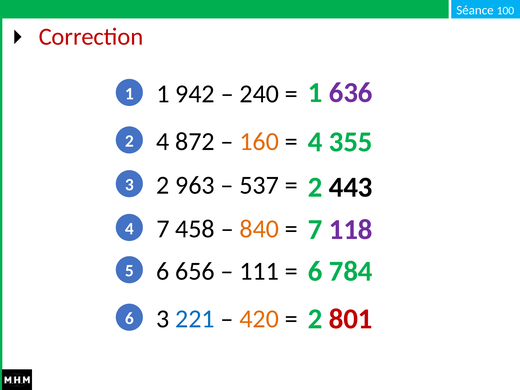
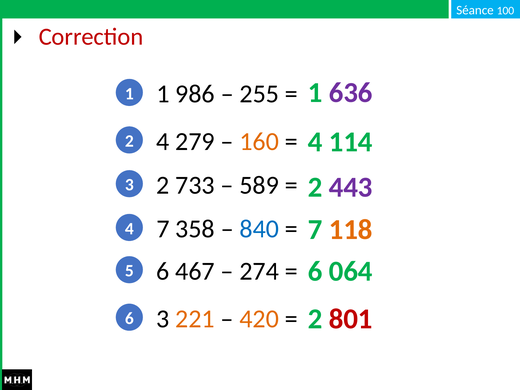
942: 942 -> 986 (195, 94)
240: 240 -> 255 (259, 94)
355: 355 -> 114 (351, 142)
872: 872 -> 279 (195, 142)
963: 963 -> 733 (195, 185)
537: 537 -> 589 (259, 185)
443 colour: black -> purple (351, 187)
118 colour: purple -> orange (351, 230)
458: 458 -> 358 (195, 229)
840 colour: orange -> blue (259, 229)
784: 784 -> 064 (351, 271)
656: 656 -> 467 (195, 271)
111: 111 -> 274 (259, 271)
221 colour: blue -> orange (195, 319)
